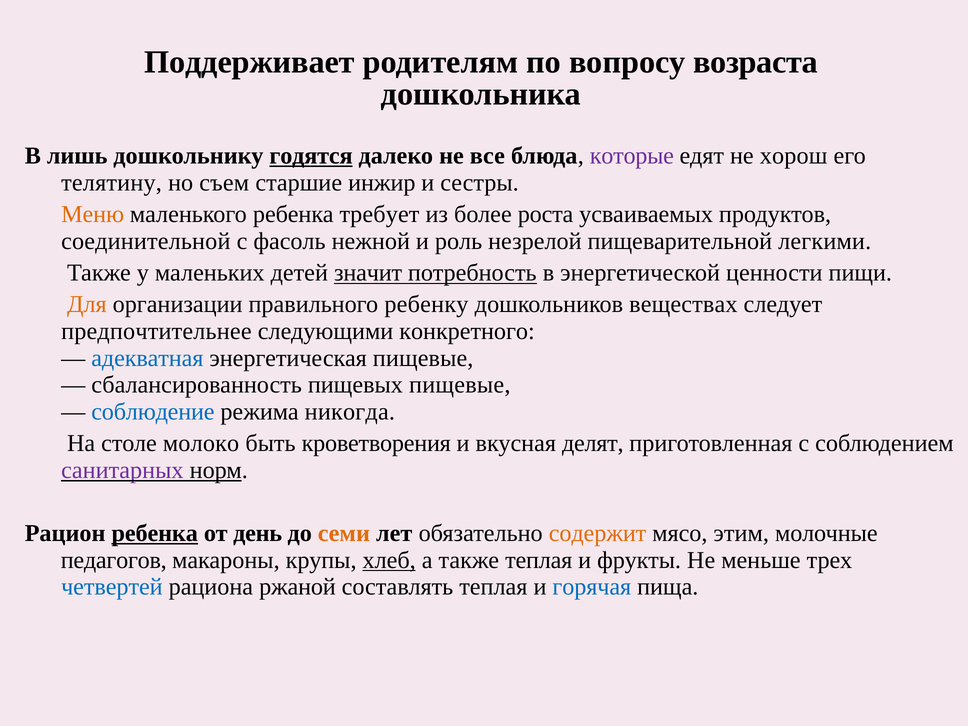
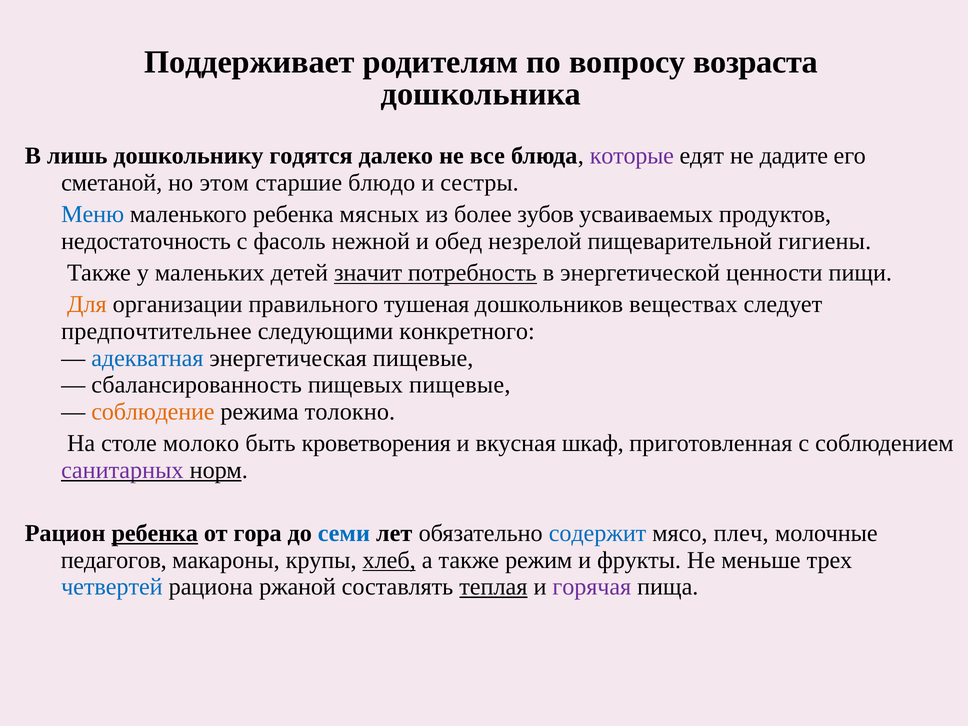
годятся underline: present -> none (311, 156)
хорош: хорош -> дадите (794, 156)
телятину: телятину -> сметаной (112, 183)
съем: съем -> этом (224, 183)
инжир: инжир -> блюдо (382, 183)
Меню colour: orange -> blue (93, 214)
требует: требует -> мясных (379, 214)
роста: роста -> зубов (546, 214)
соединительной: соединительной -> недостаточность (146, 241)
роль: роль -> обед (459, 241)
легкими: легкими -> гигиены (825, 241)
ребенку: ребенку -> тушеная (427, 304)
соблюдение colour: blue -> orange (153, 412)
никогда: никогда -> толокно (350, 412)
делят: делят -> шкаф (593, 443)
день: день -> гора (258, 533)
семи colour: orange -> blue (344, 533)
содержит colour: orange -> blue (598, 533)
этим: этим -> плеч (741, 533)
также теплая: теплая -> режим (539, 560)
теплая underline: none -> present (493, 587)
горячая colour: blue -> purple (592, 587)
